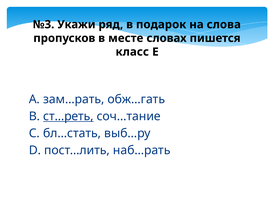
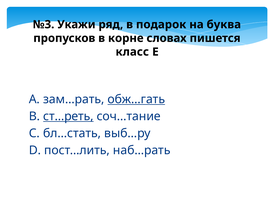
слова: слова -> буква (224, 25)
месте: месте -> корне (126, 38)
обж…гать underline: none -> present (136, 99)
